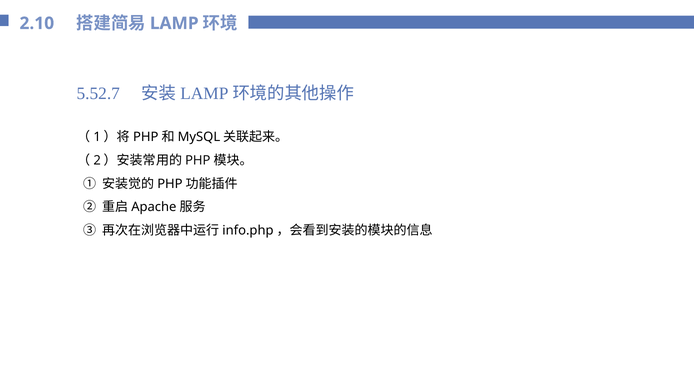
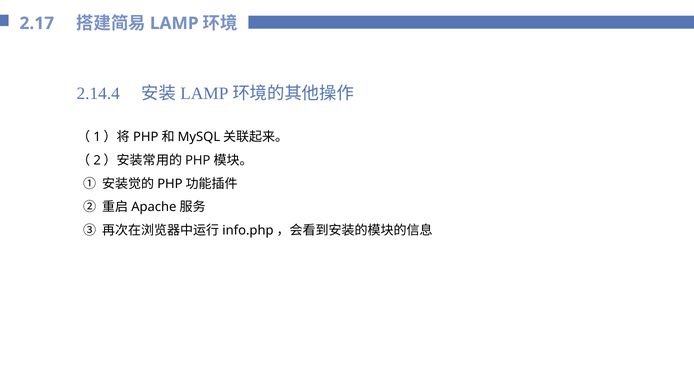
2.10: 2.10 -> 2.17 (37, 23)
5.52.7: 5.52.7 -> 2.14.4 (98, 94)
